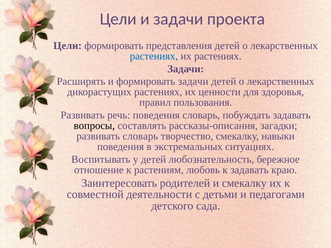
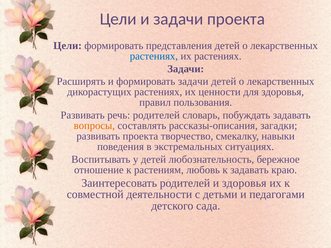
речь поведения: поведения -> родителей (156, 115)
вопросы colour: black -> orange (94, 126)
развивать словарь: словарь -> проекта (140, 136)
и смекалку: смекалку -> здоровья (244, 183)
